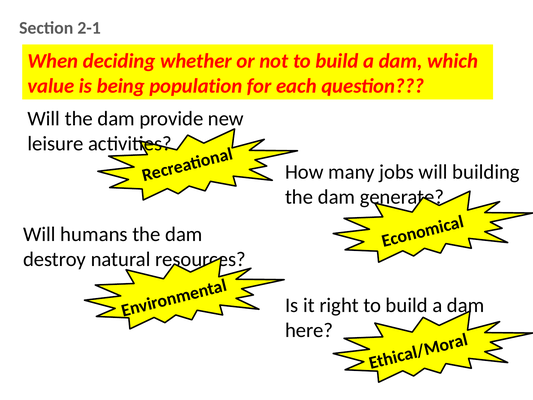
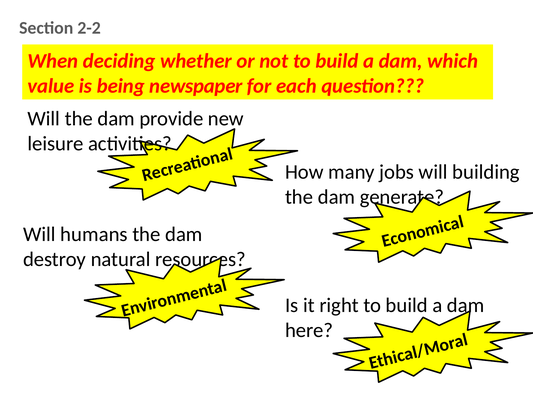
2-1: 2-1 -> 2-2 (89, 28)
population: population -> newspaper (196, 86)
